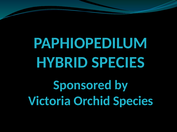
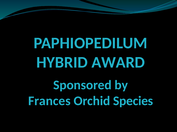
HYBRID SPECIES: SPECIES -> AWARD (118, 63)
Victoria: Victoria -> Frances (49, 101)
